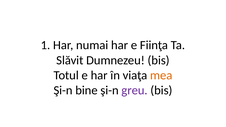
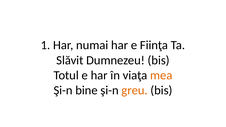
greu colour: purple -> orange (135, 90)
